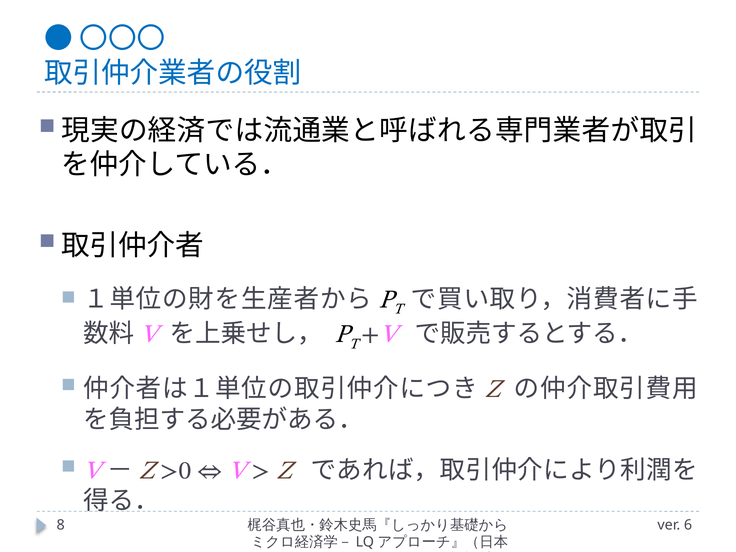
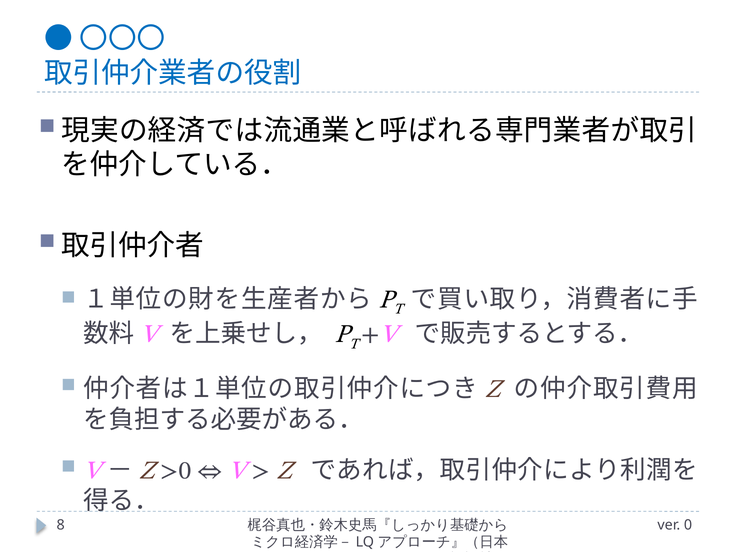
6: 6 -> 0 (688, 525)
